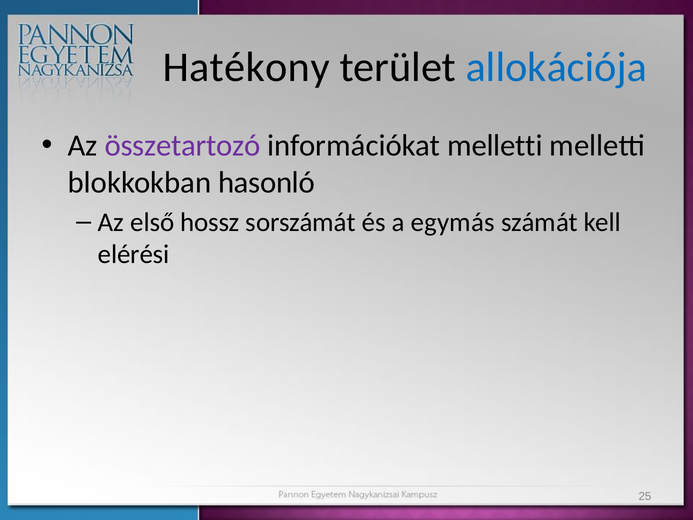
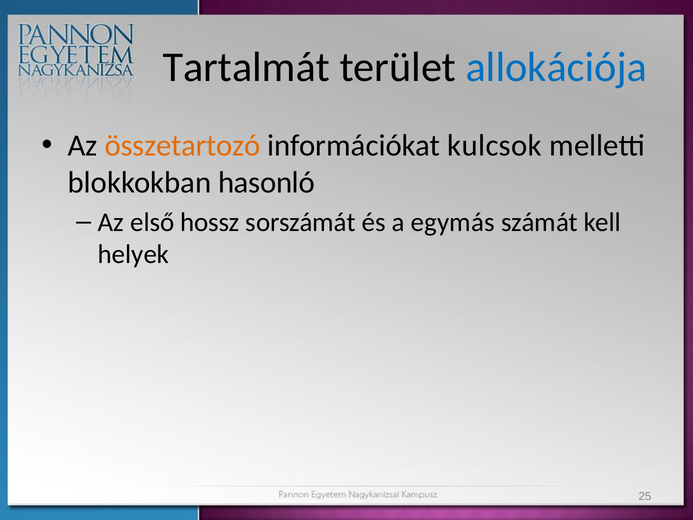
Hatékony: Hatékony -> Tartalmát (246, 67)
összetartozó colour: purple -> orange (183, 145)
információkat melletti: melletti -> kulcsok (495, 145)
elérési: elérési -> helyek (134, 254)
